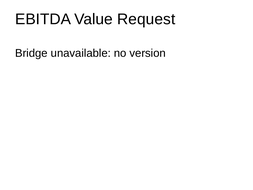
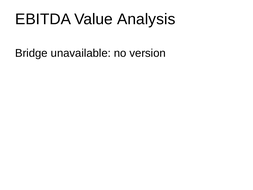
Request: Request -> Analysis (146, 19)
